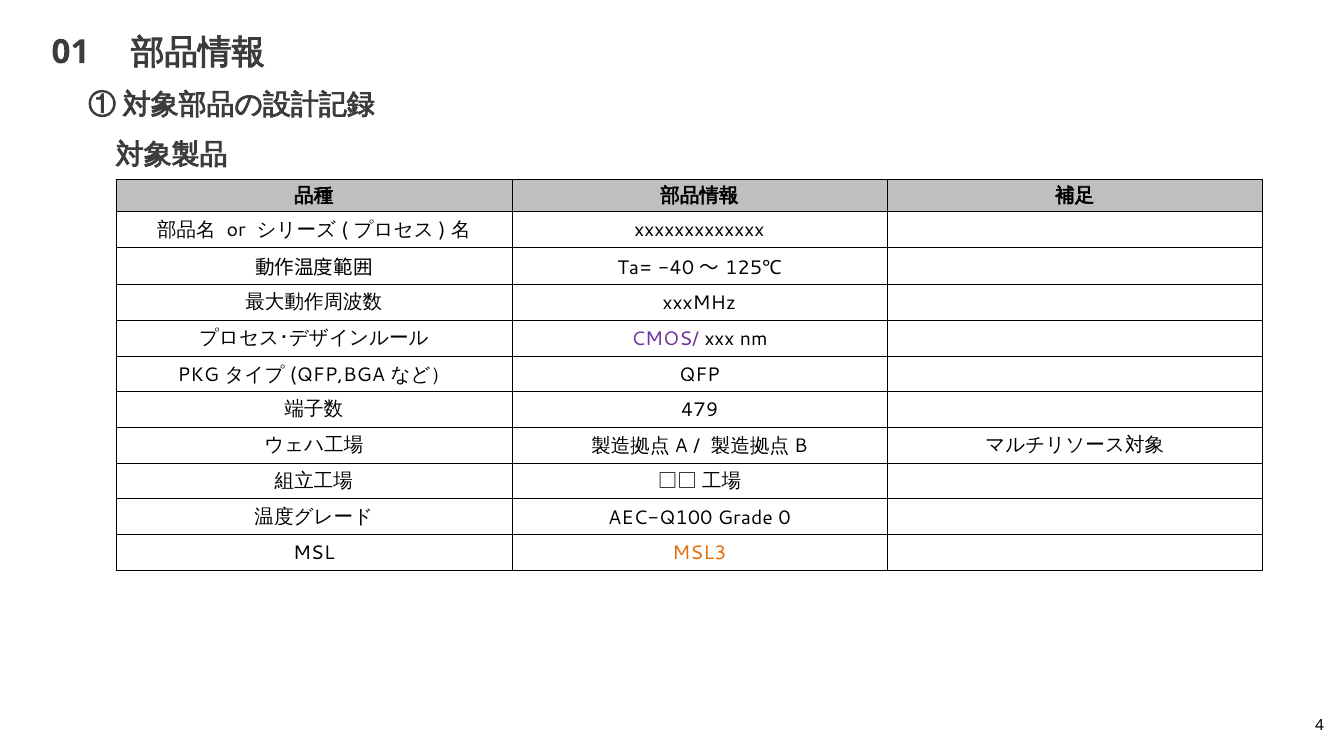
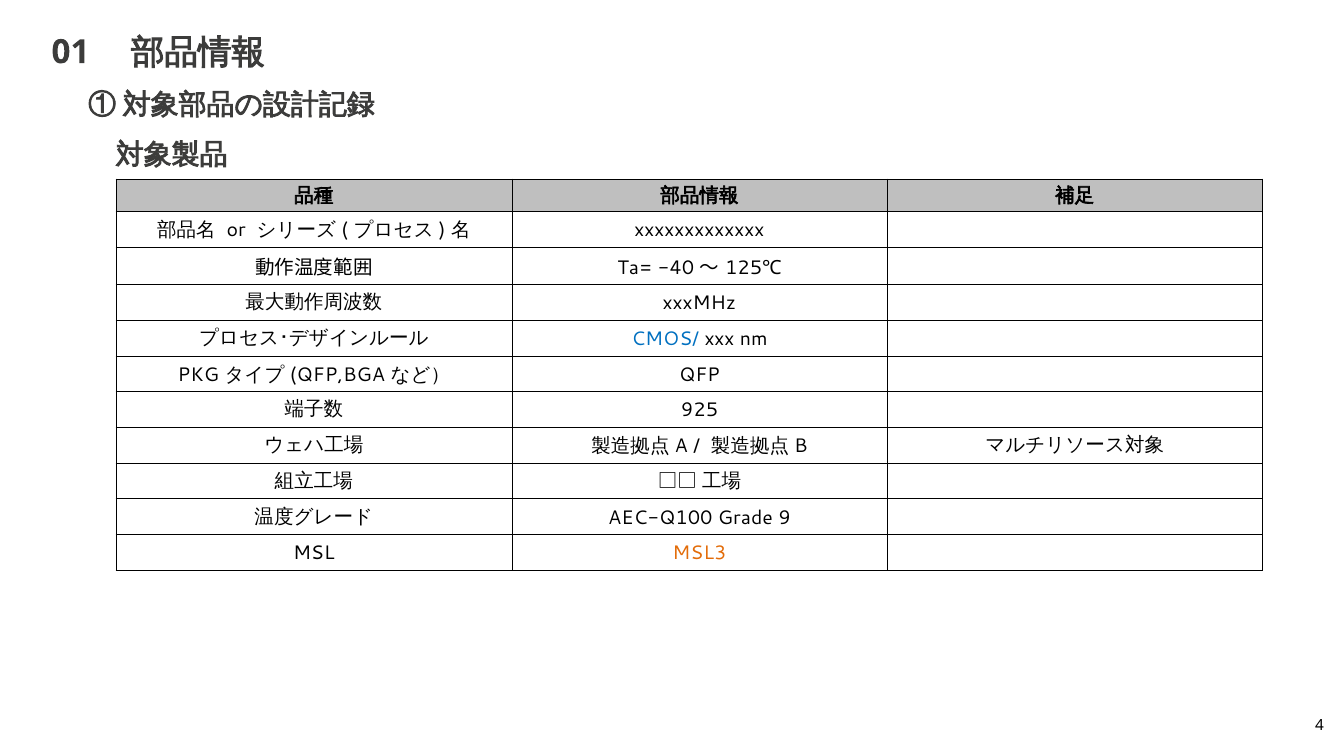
CMOS/ colour: purple -> blue (665, 339)
479: 479 -> 925 (700, 411)
0: 0 -> 9 (784, 518)
